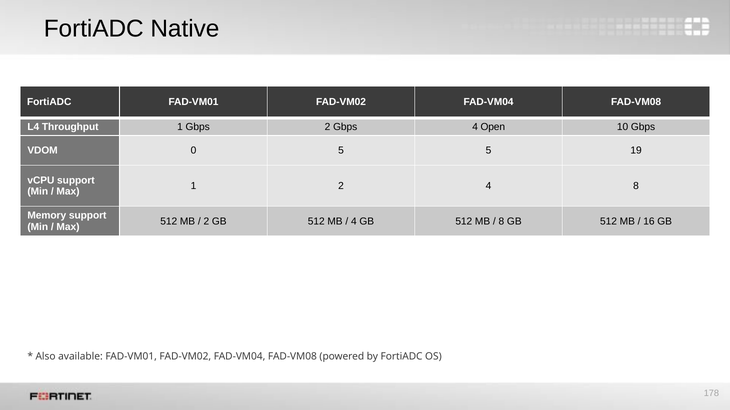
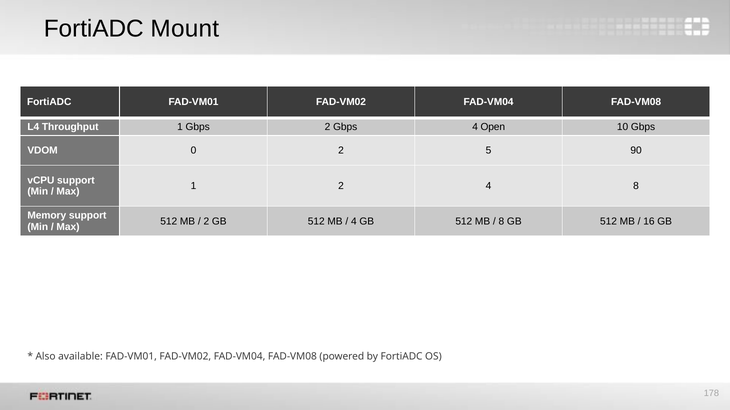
Native: Native -> Mount (185, 29)
0 5: 5 -> 2 (341, 151)
19: 19 -> 90 (636, 151)
